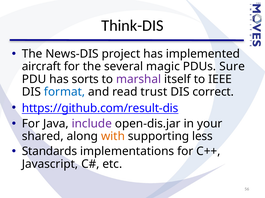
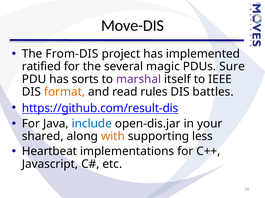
Think-DIS: Think-DIS -> Move-DIS (133, 26)
News-DIS: News-DIS -> From-DIS (72, 54)
aircraft: aircraft -> ratified (41, 67)
format colour: blue -> orange (65, 92)
trust: trust -> rules (154, 92)
correct: correct -> battles (213, 92)
include colour: purple -> blue (92, 124)
Standards: Standards -> Heartbeat (49, 152)
